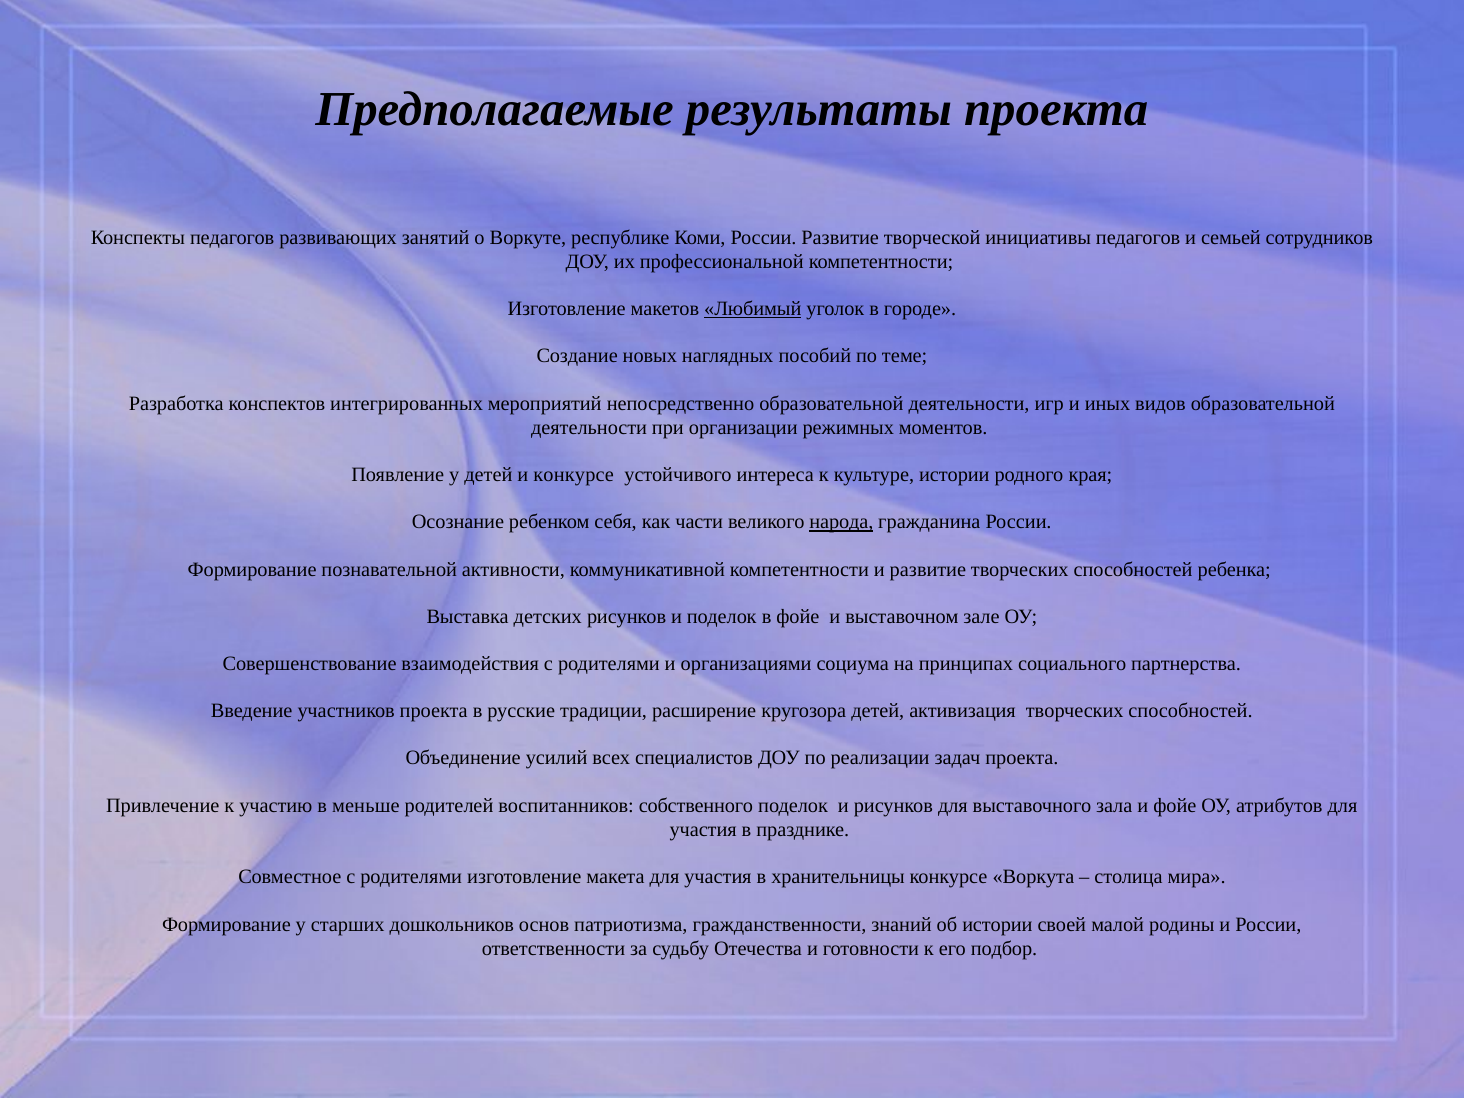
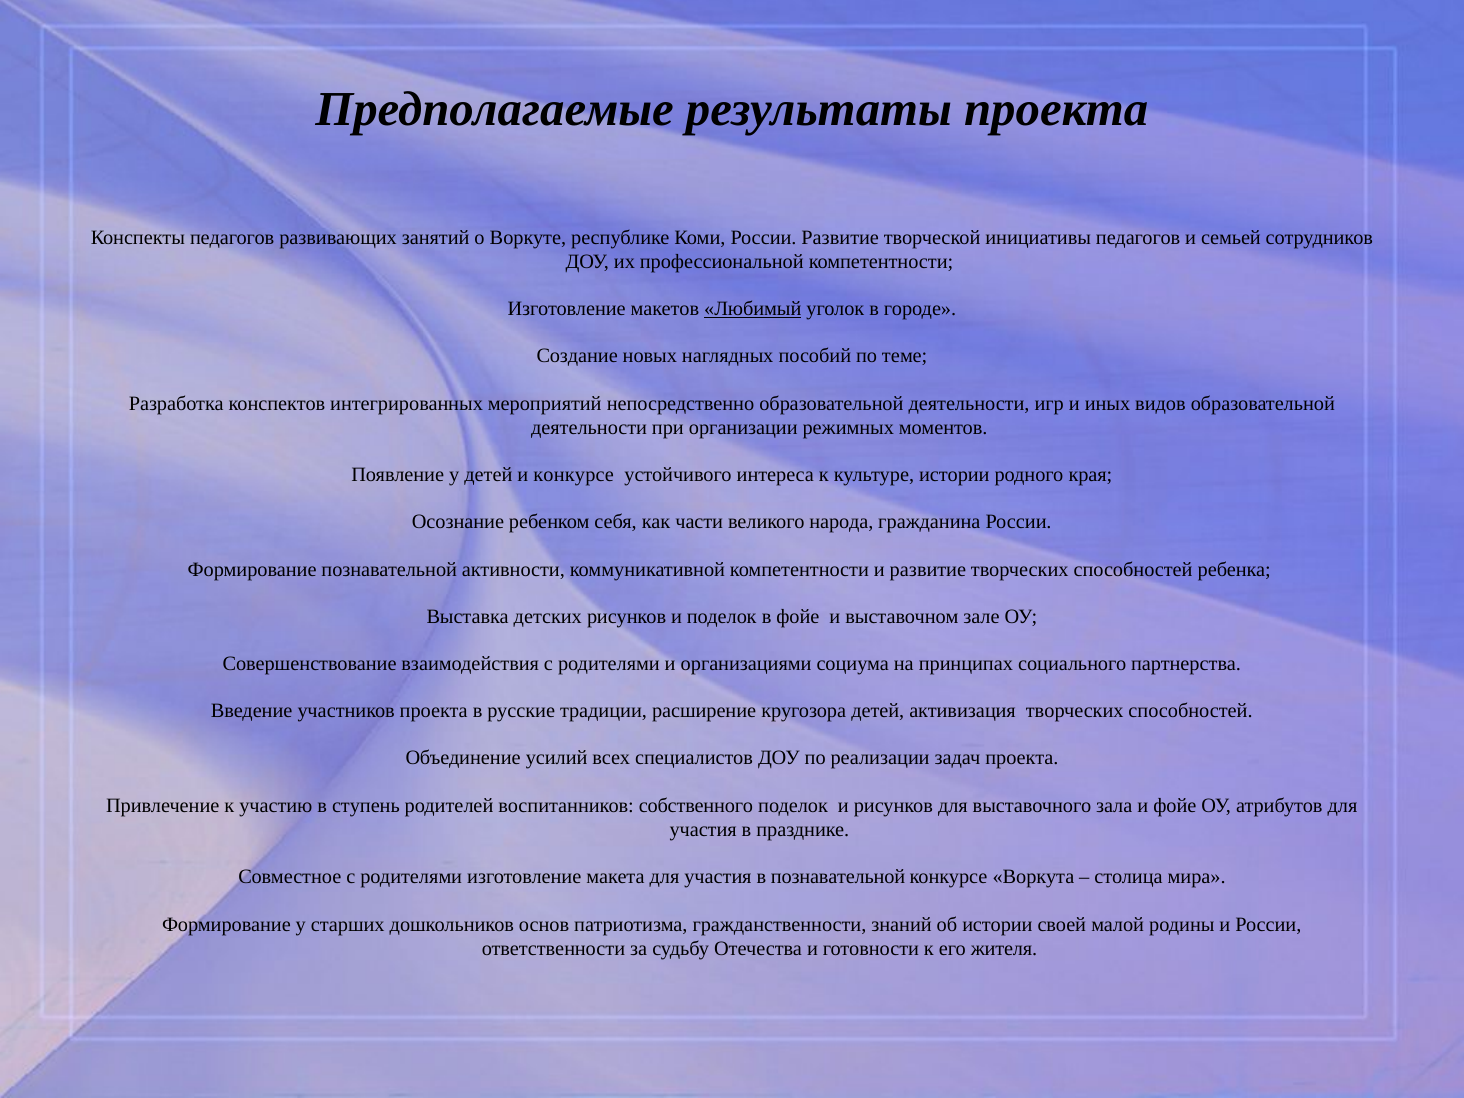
народа underline: present -> none (841, 522)
меньше: меньше -> ступень (366, 805)
в хранительницы: хранительницы -> познавательной (838, 877)
подбор: подбор -> жителя (1004, 949)
